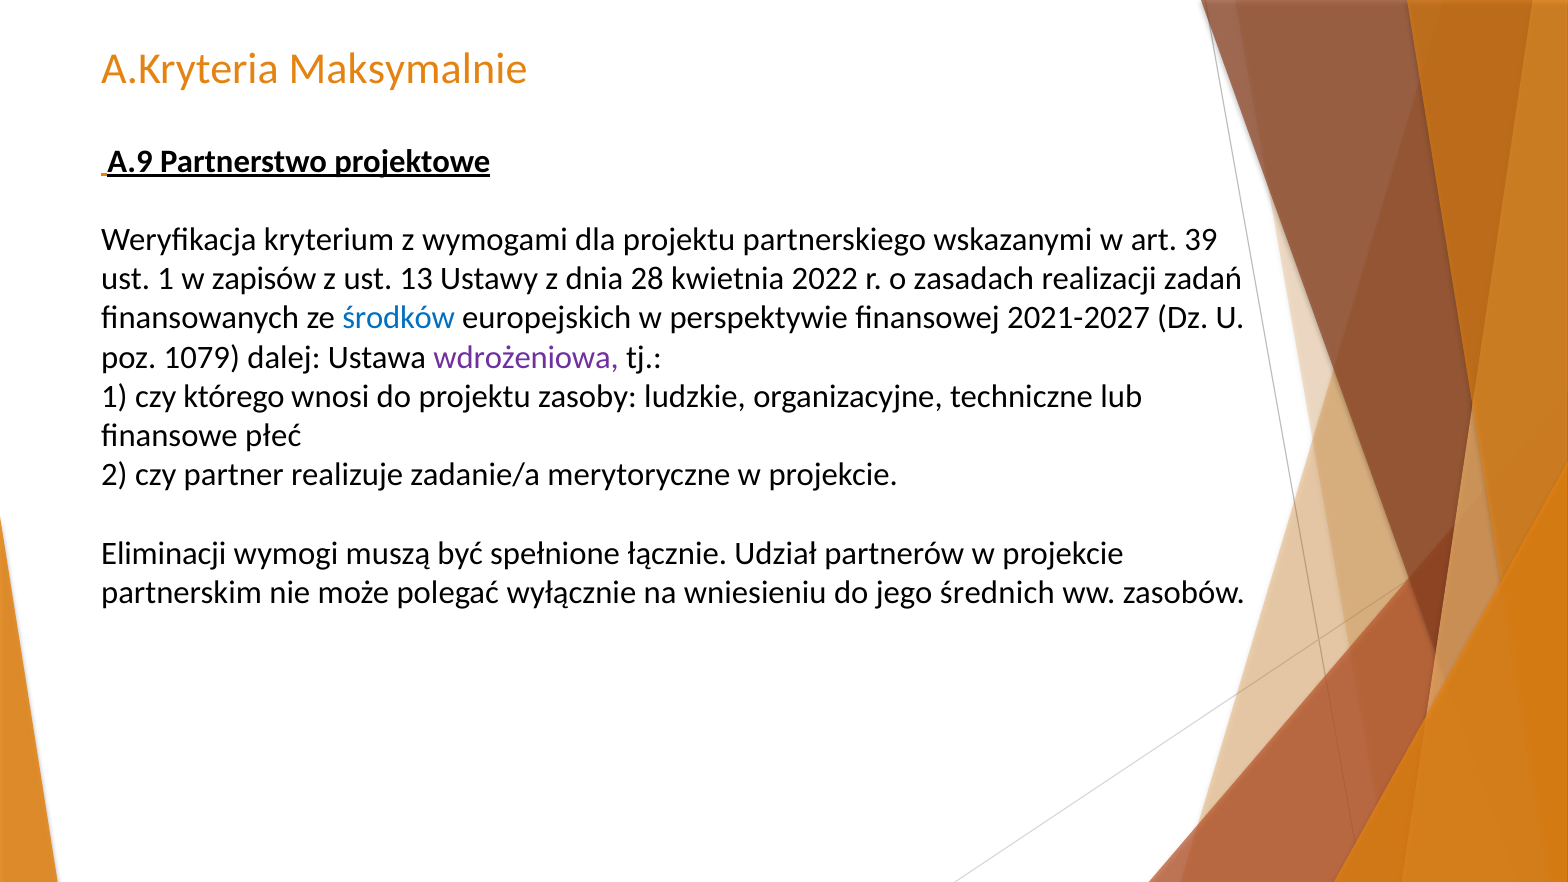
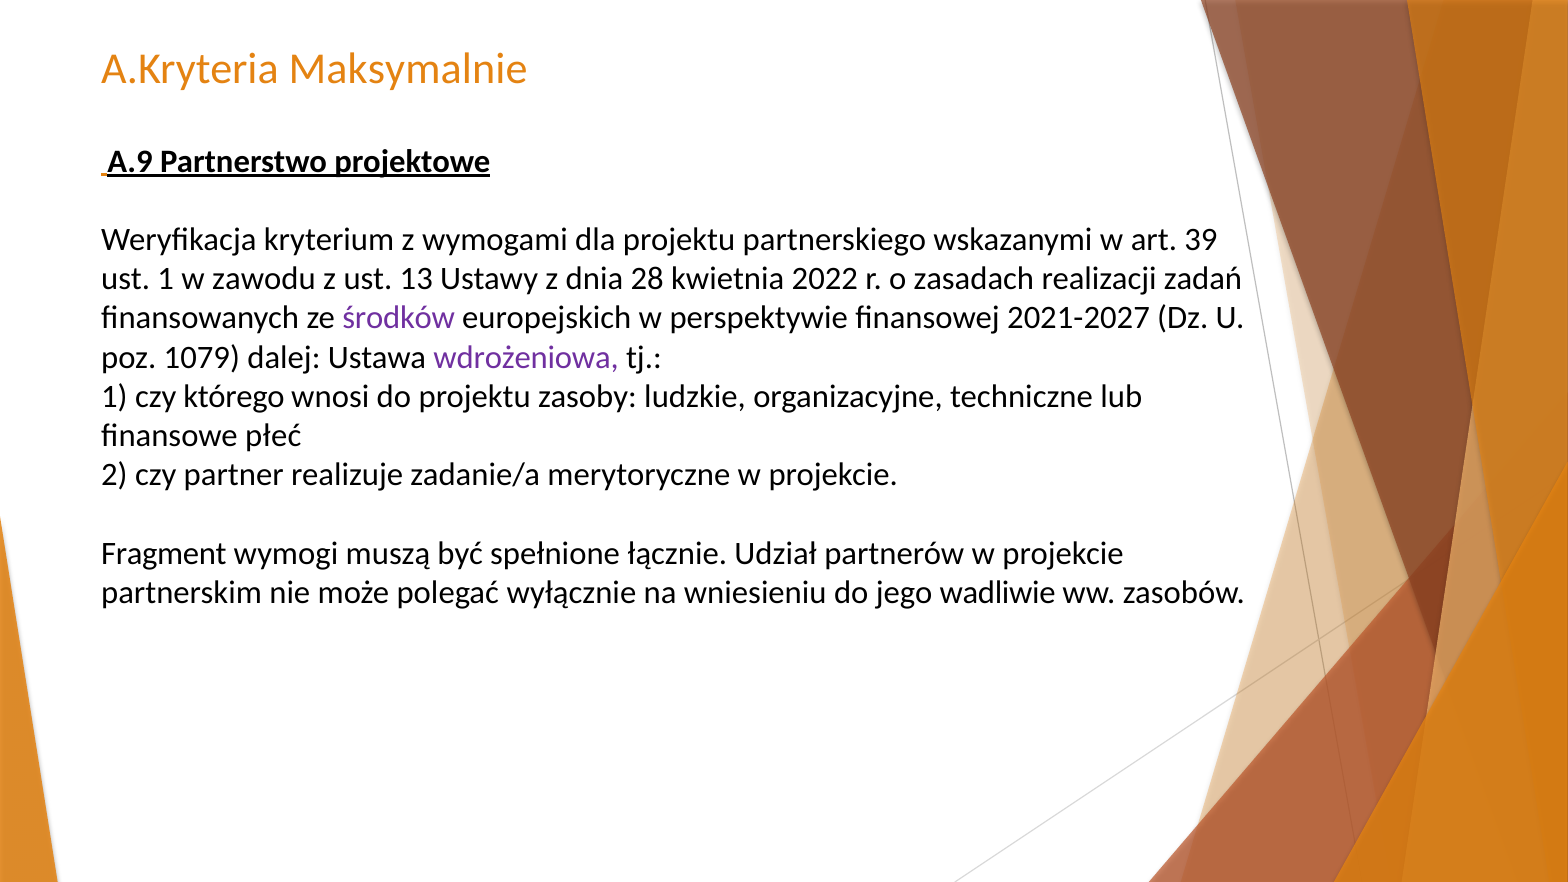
zapisów: zapisów -> zawodu (264, 279)
środków colour: blue -> purple (399, 318)
Eliminacji: Eliminacji -> Fragment (164, 553)
średnich: średnich -> wadliwie (998, 593)
